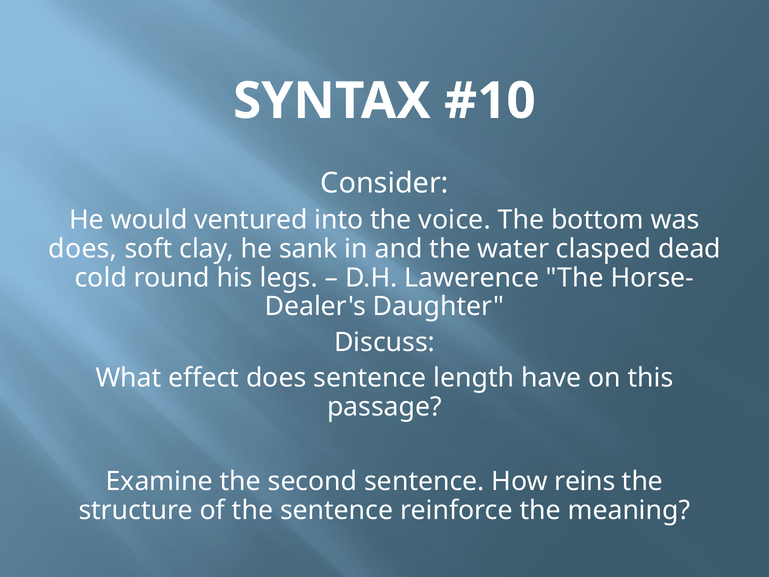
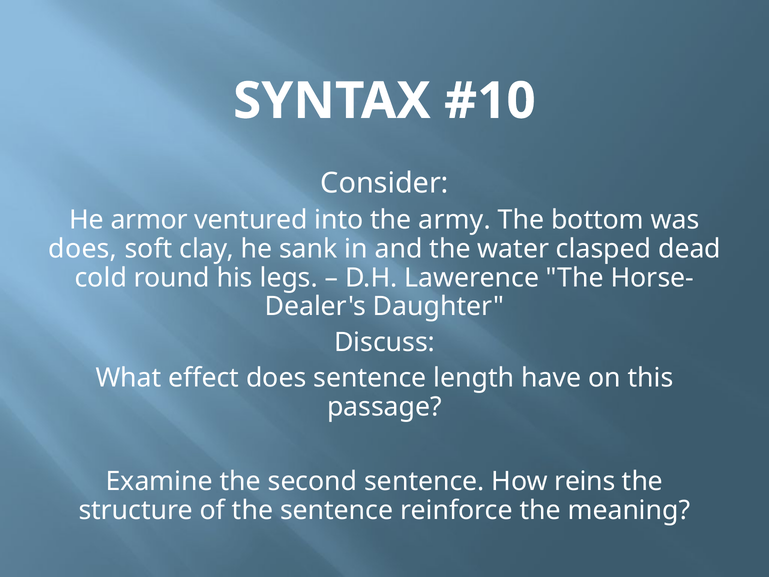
would: would -> armor (149, 220)
voice: voice -> army (455, 220)
